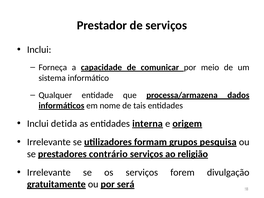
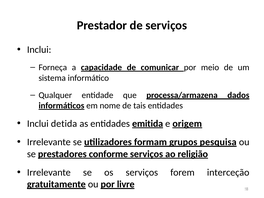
interna: interna -> emitida (148, 124)
contrário: contrário -> conforme (108, 154)
divulgação: divulgação -> interceção (228, 172)
será: será -> livre (126, 184)
